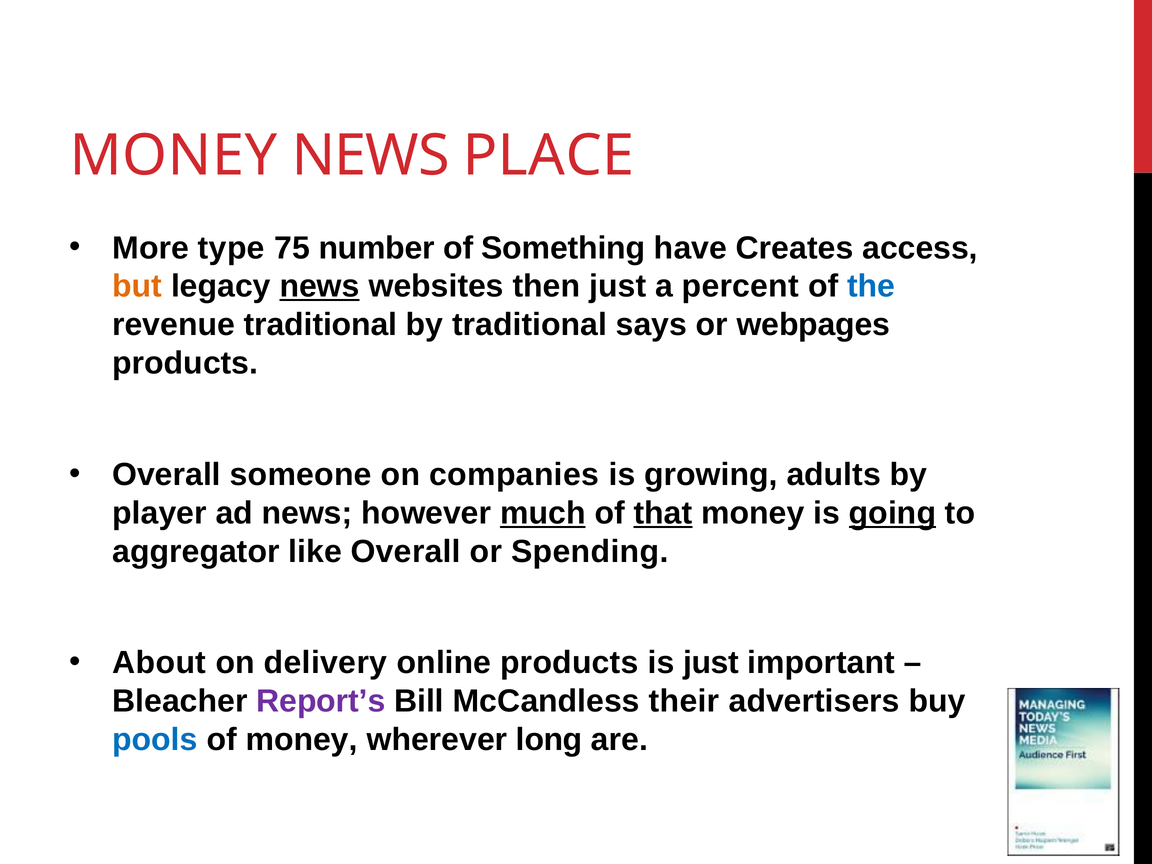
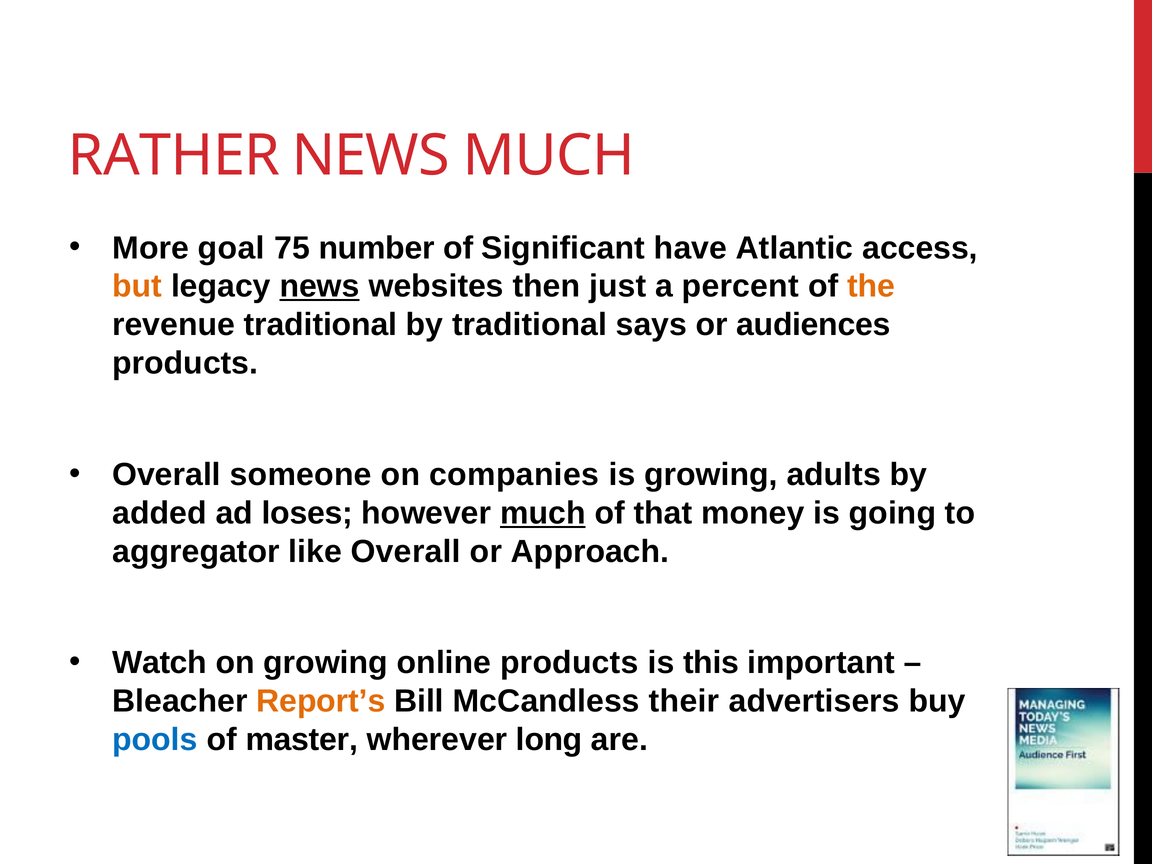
MONEY: MONEY -> RATHER (174, 156)
NEWS PLACE: PLACE -> MUCH (549, 156)
type: type -> goal (231, 248)
Something: Something -> Significant (563, 248)
Creates: Creates -> Atlantic (795, 248)
the colour: blue -> orange (871, 286)
webpages: webpages -> audiences (813, 325)
player: player -> added (159, 513)
ad news: news -> loses (307, 513)
that underline: present -> none (663, 513)
going underline: present -> none (893, 513)
Spending: Spending -> Approach (590, 551)
About: About -> Watch (160, 663)
on delivery: delivery -> growing (326, 663)
is just: just -> this (711, 663)
Report’s colour: purple -> orange (321, 701)
of money: money -> master (302, 740)
